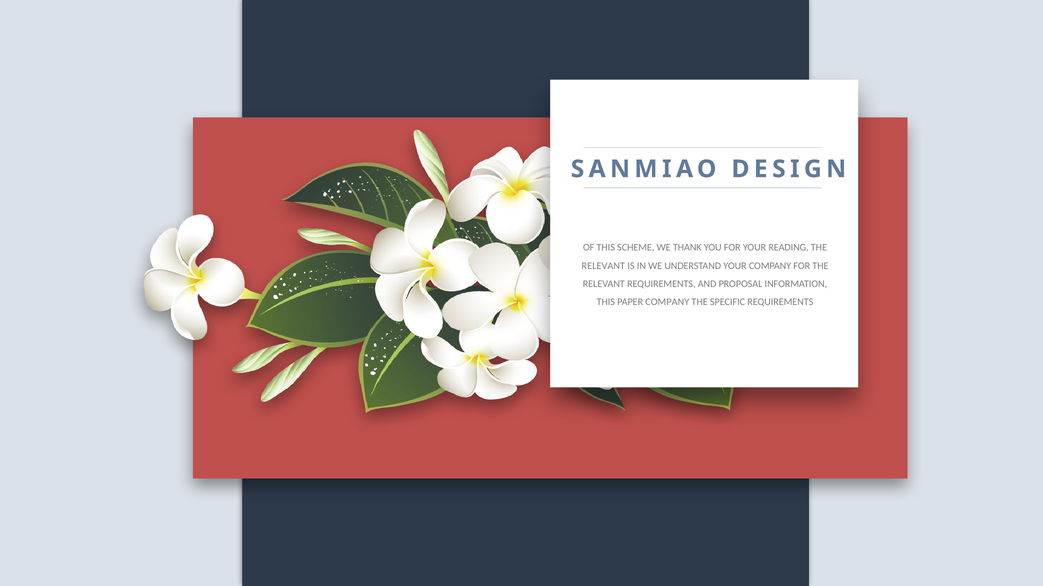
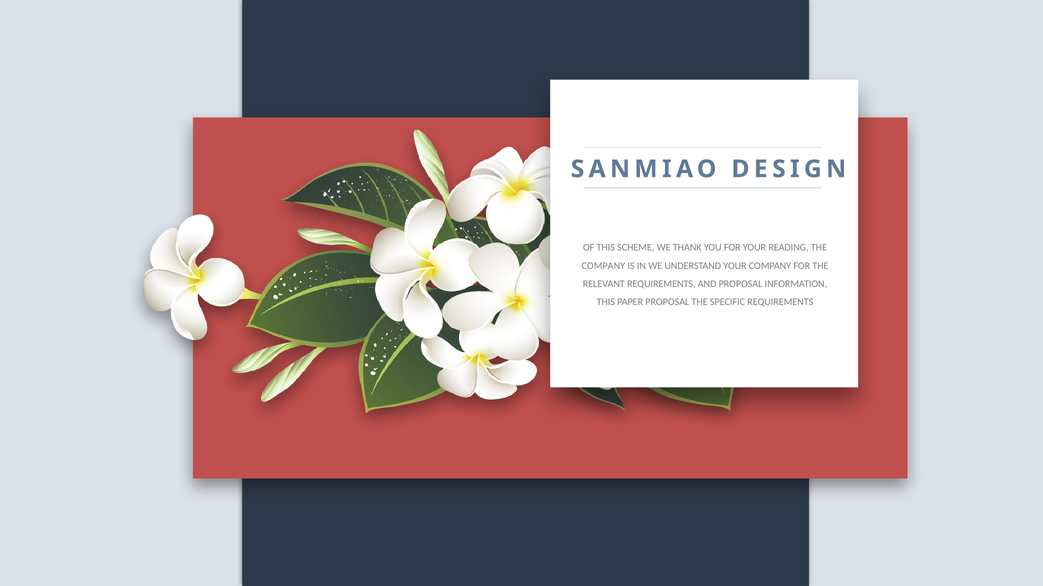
RELEVANT: RELEVANT -> COMPANY (603, 266)
PAPER COMPANY: COMPANY -> PROPOSAL (667, 302)
